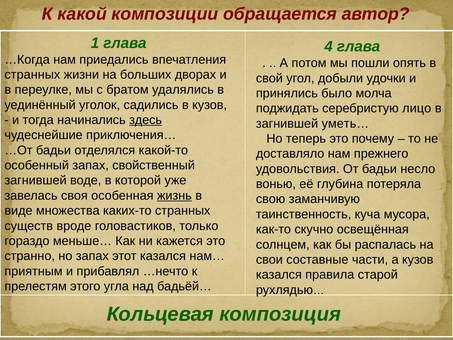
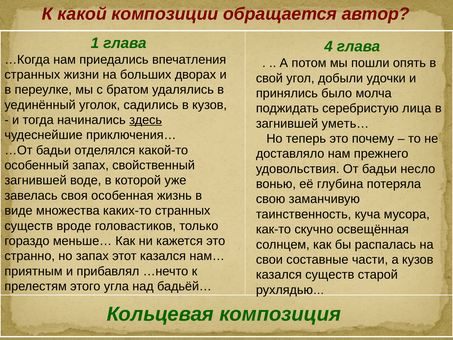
лицо: лицо -> лица (417, 108)
жизнь underline: present -> none (174, 195)
казался правила: правила -> существ (330, 275)
